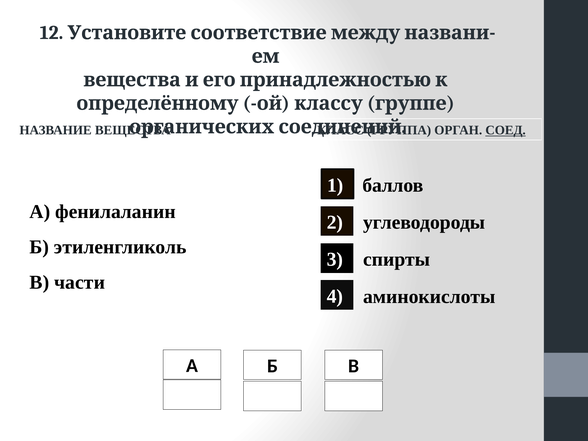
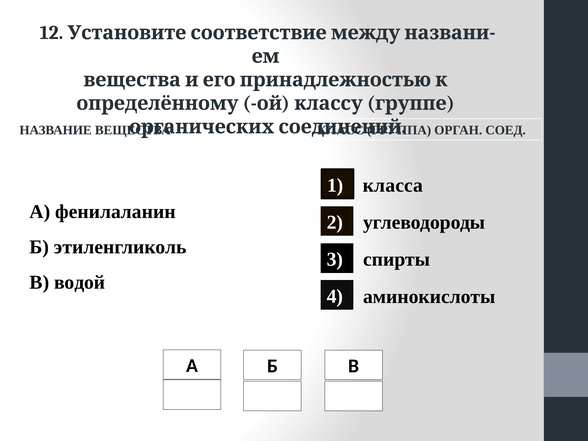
СОЕД underline: present -> none (506, 130)
баллов: баллов -> класса (393, 185)
части: части -> водой (80, 282)
